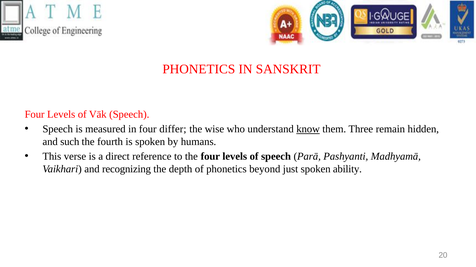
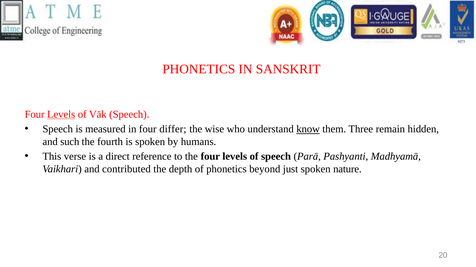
Levels underline: none -> present (61, 115)
recognizing: recognizing -> contributed (126, 170)
ability: ability -> nature (347, 170)
